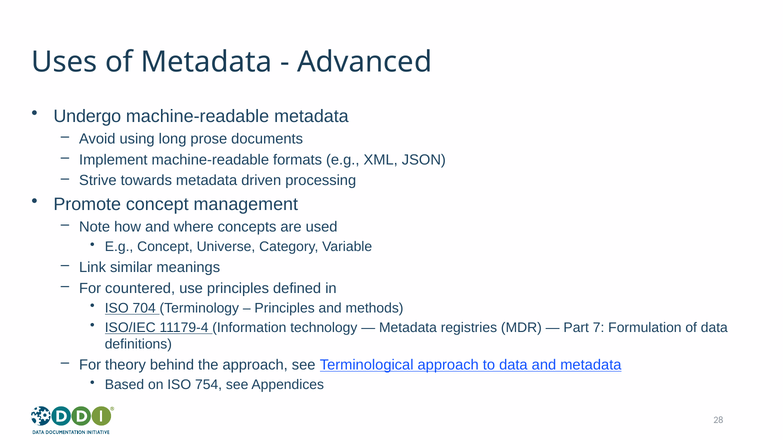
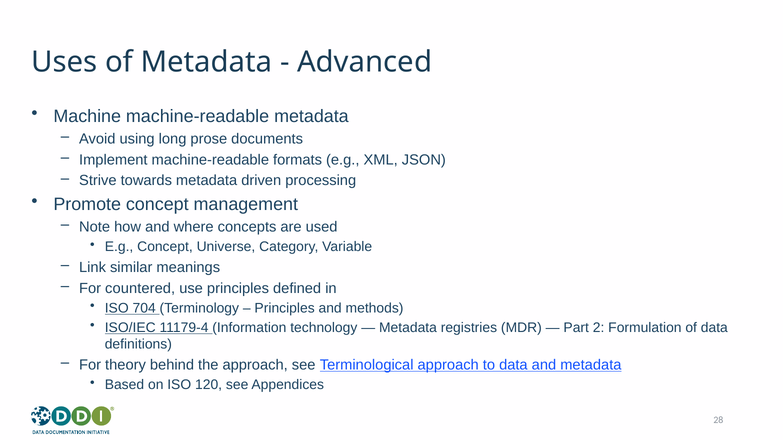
Undergo: Undergo -> Machine (87, 116)
7: 7 -> 2 (599, 328)
754: 754 -> 120 (209, 385)
